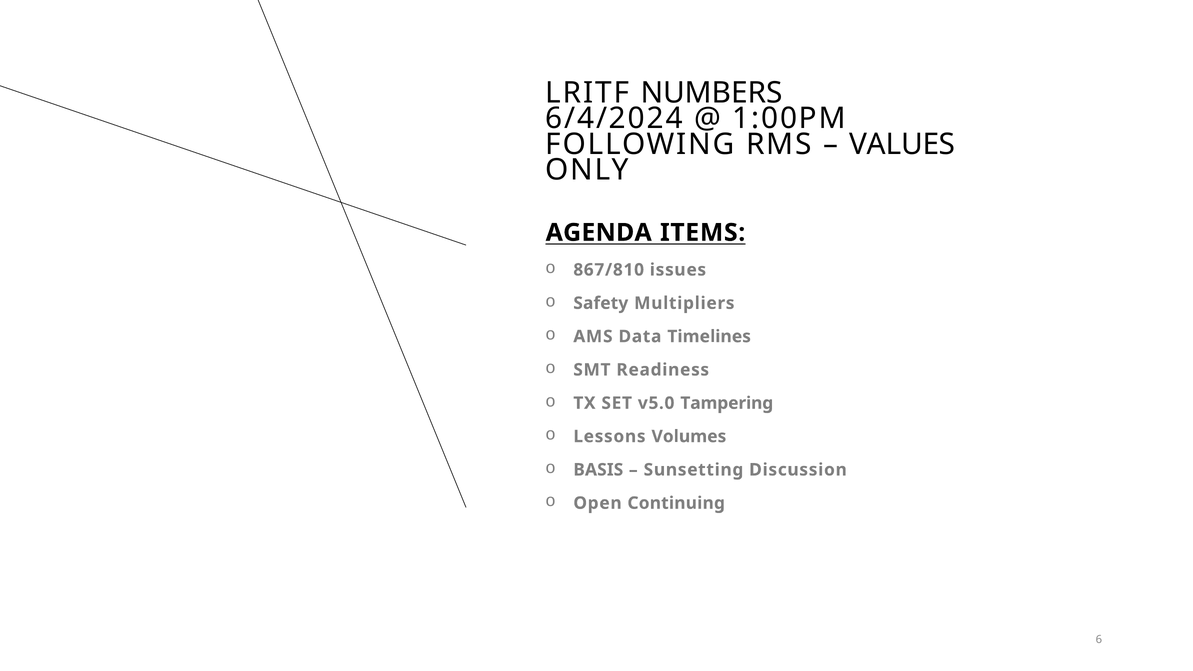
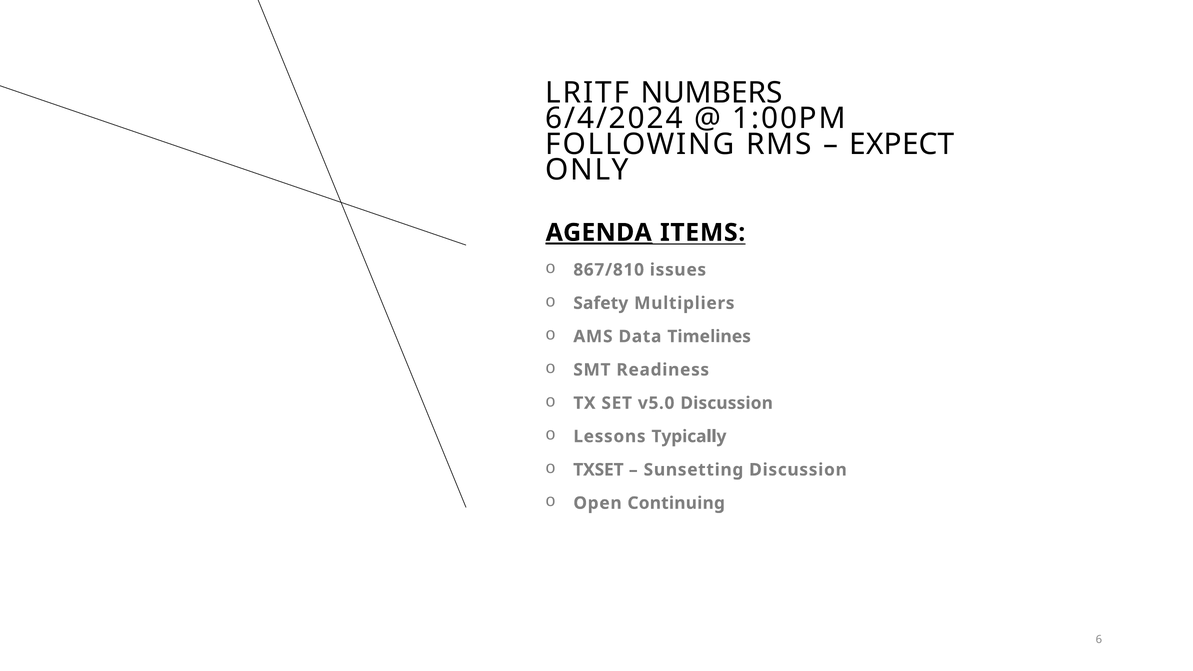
VALUES: VALUES -> EXPECT (902, 144)
AGENDA underline: none -> present (599, 233)
v5.0 Tampering: Tampering -> Discussion (727, 403)
Volumes: Volumes -> Typically (689, 436)
BASIS: BASIS -> TXSET (598, 470)
